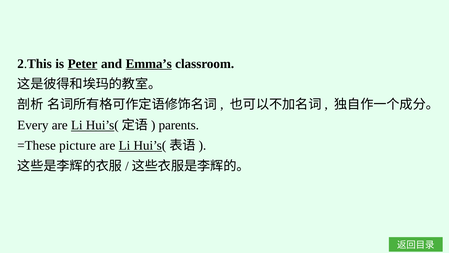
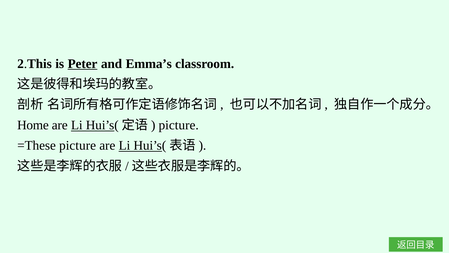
Emma’s underline: present -> none (149, 64)
Every: Every -> Home (33, 125)
parents: parents -> picture (179, 125)
